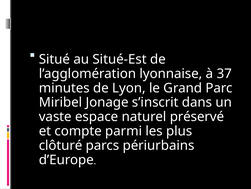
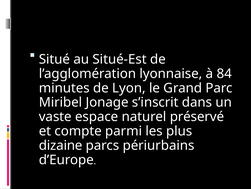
37: 37 -> 84 (224, 73)
clôturé: clôturé -> dizaine (61, 145)
